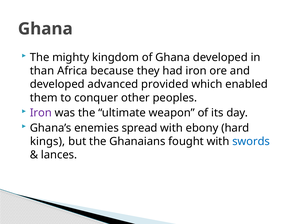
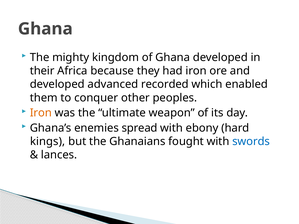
than: than -> their (42, 71)
provided: provided -> recorded (165, 84)
Iron colour: purple -> orange (41, 113)
